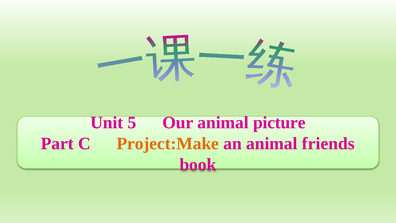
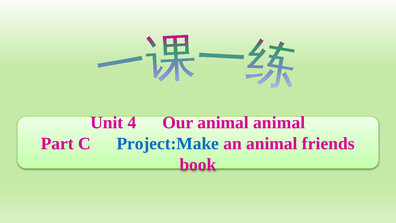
5: 5 -> 4 (132, 123)
animal picture: picture -> animal (279, 123)
Project:Make colour: orange -> blue (168, 144)
